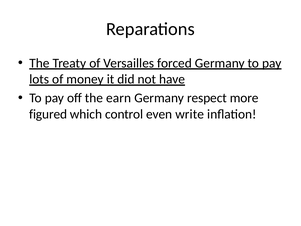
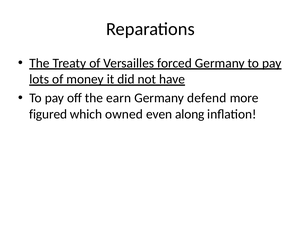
respect: respect -> defend (207, 98)
control: control -> owned (124, 114)
write: write -> along (190, 114)
